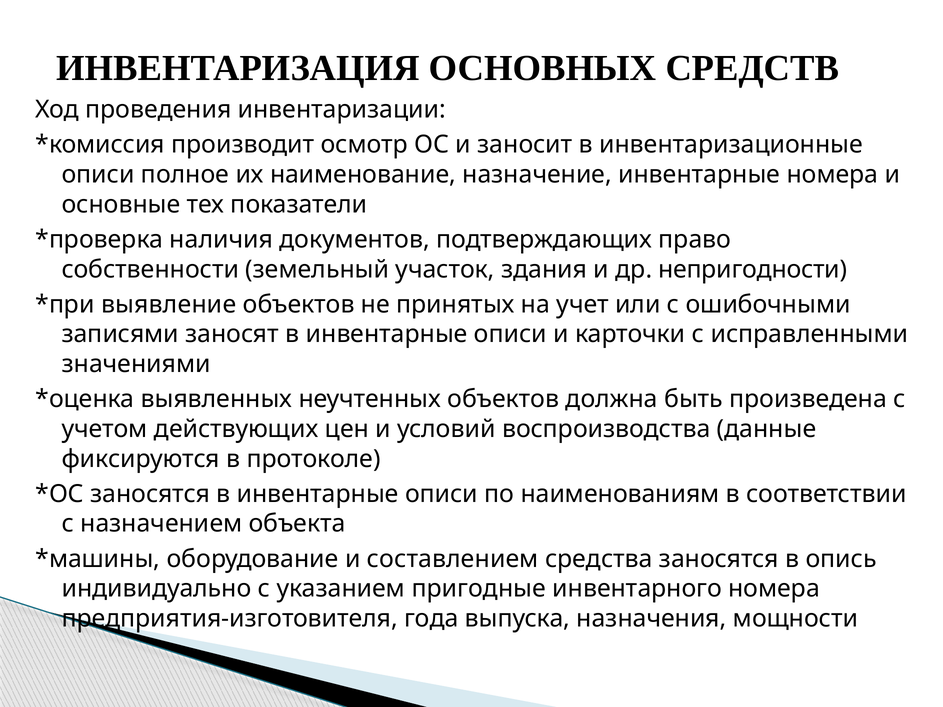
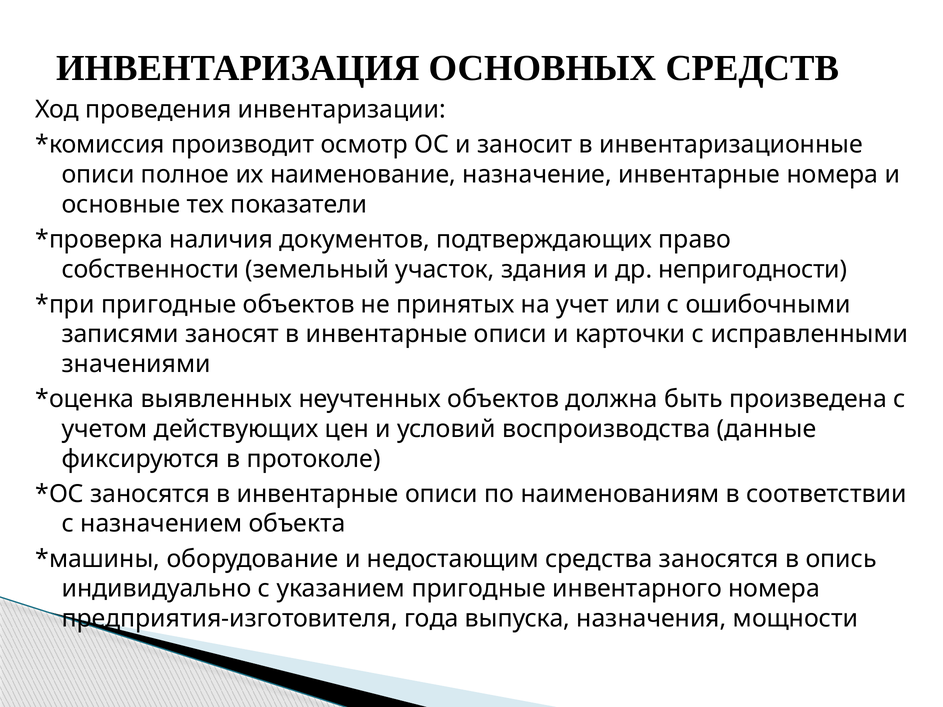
выявление: выявление -> пригодные (169, 305)
составлением: составлением -> недостающим (453, 559)
